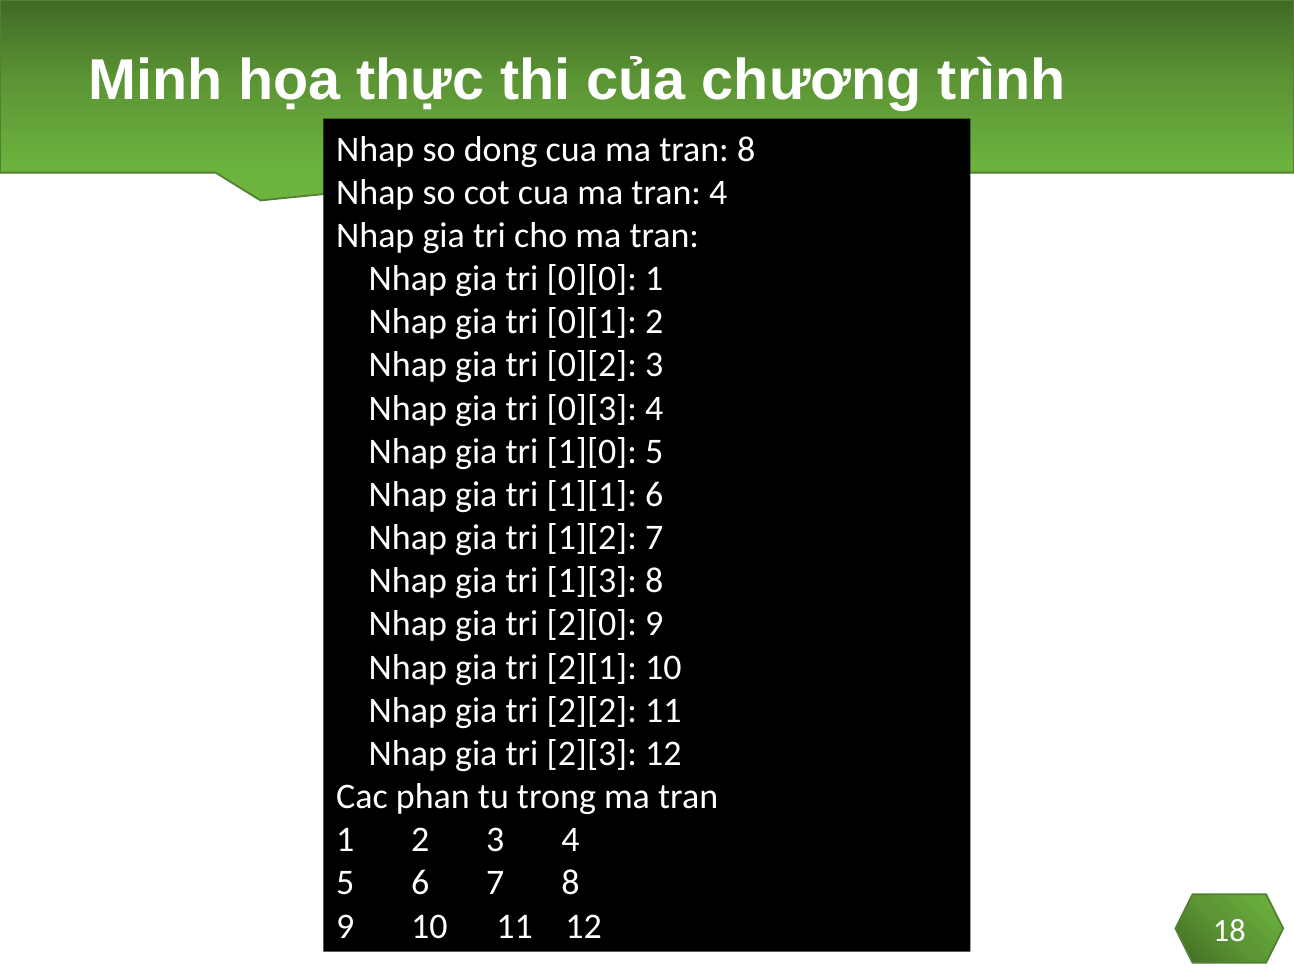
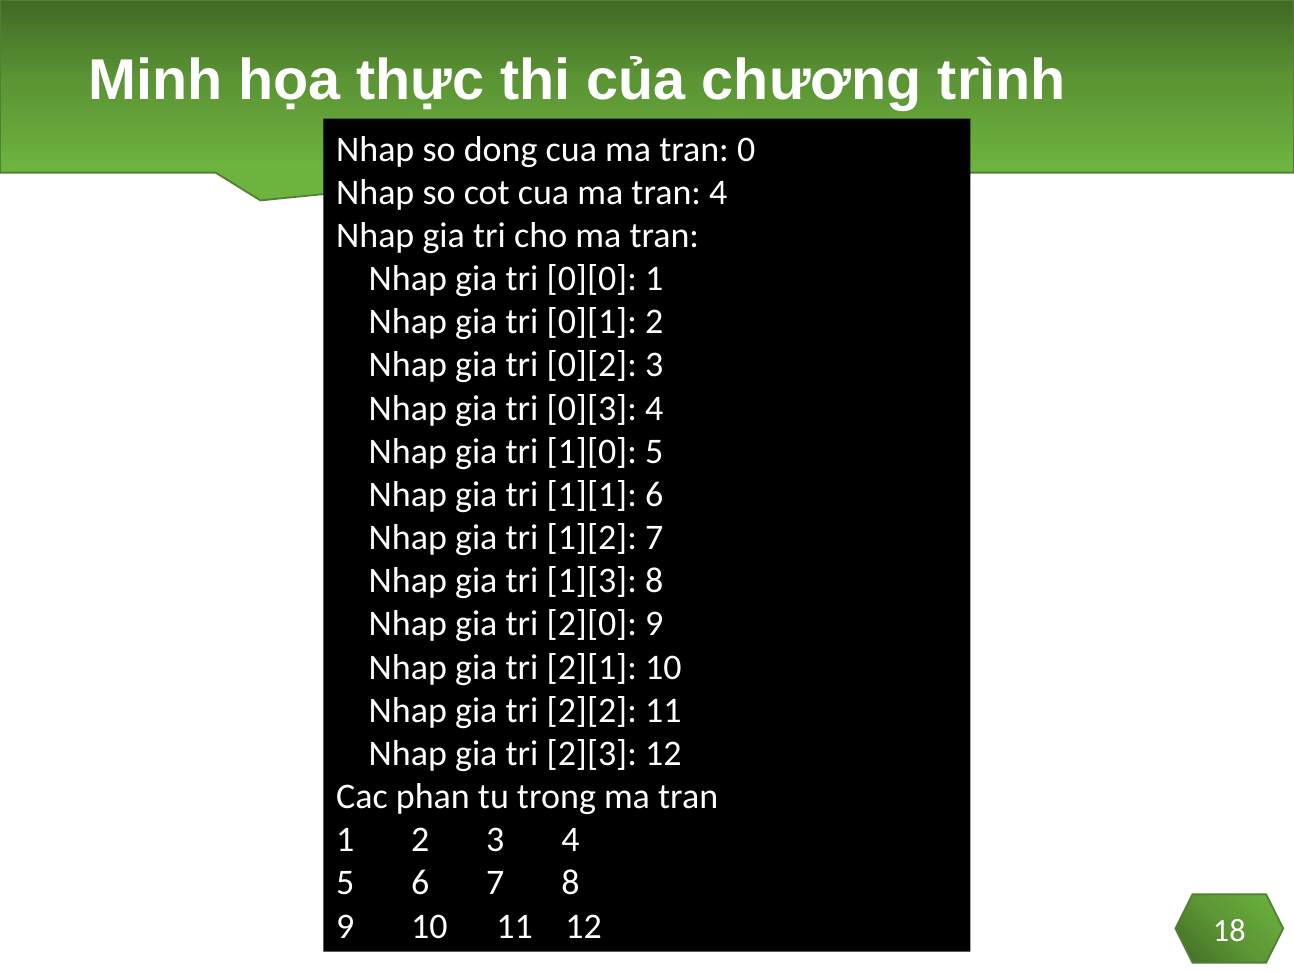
tran 8: 8 -> 0 (746, 149)
